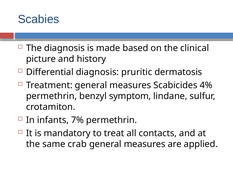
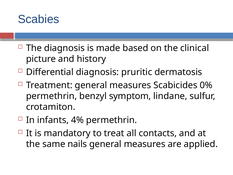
4%: 4% -> 0% (206, 85)
7%: 7% -> 4% (77, 120)
crab: crab -> nails (77, 144)
